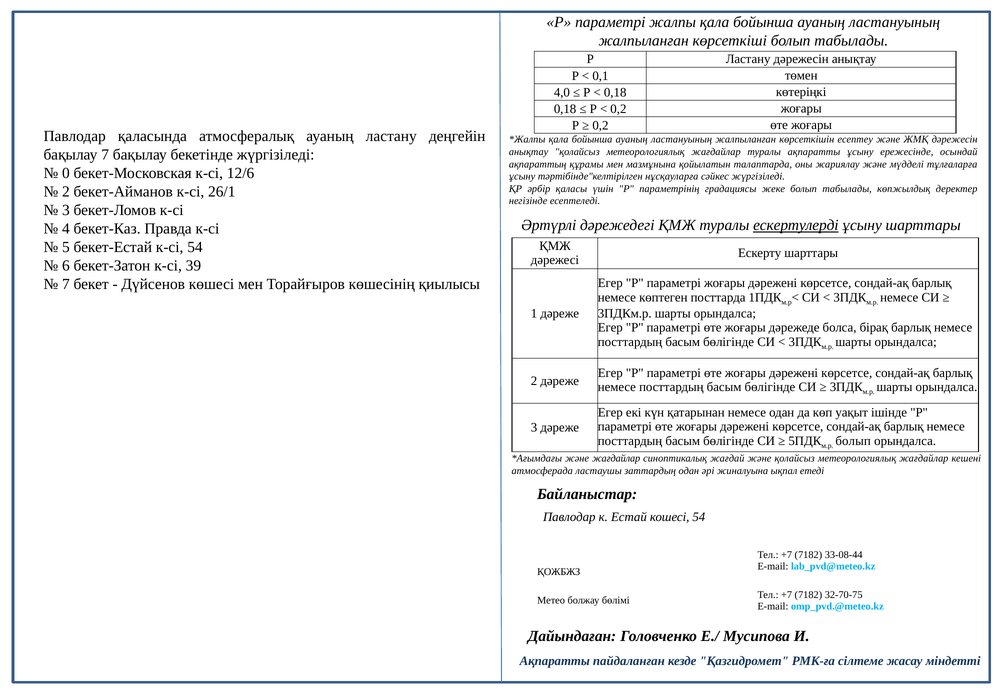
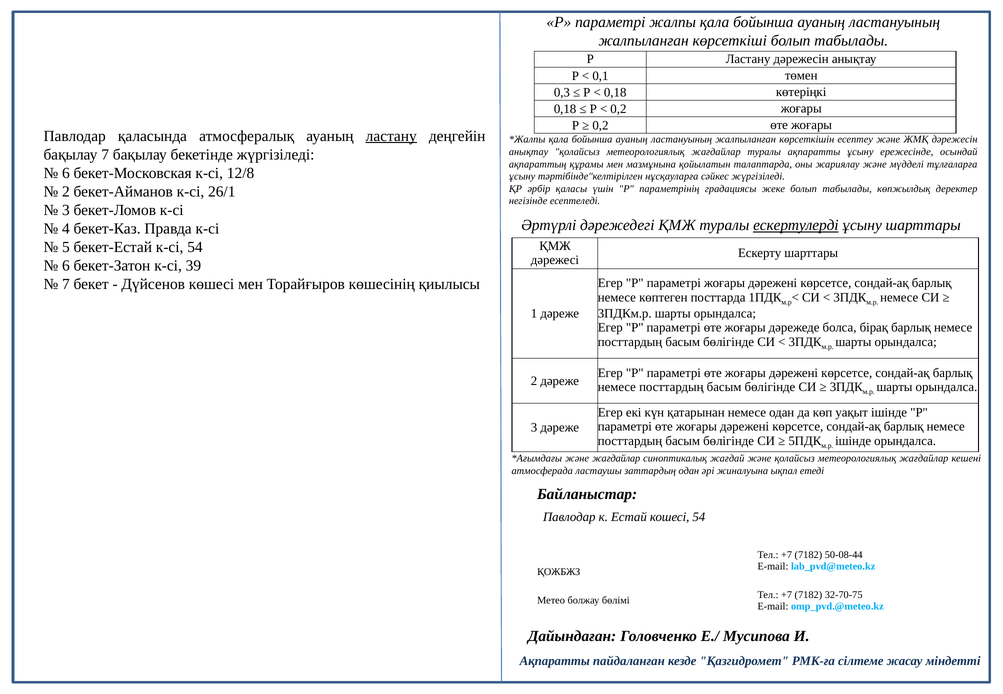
4,0: 4,0 -> 0,3 (562, 93)
ластану underline: none -> present (391, 136)
0: 0 -> 6 (66, 173)
12/6: 12/6 -> 12/8 (241, 173)
болып: болып -> ішінде (853, 441)
33-08-44: 33-08-44 -> 50-08-44 (844, 555)
